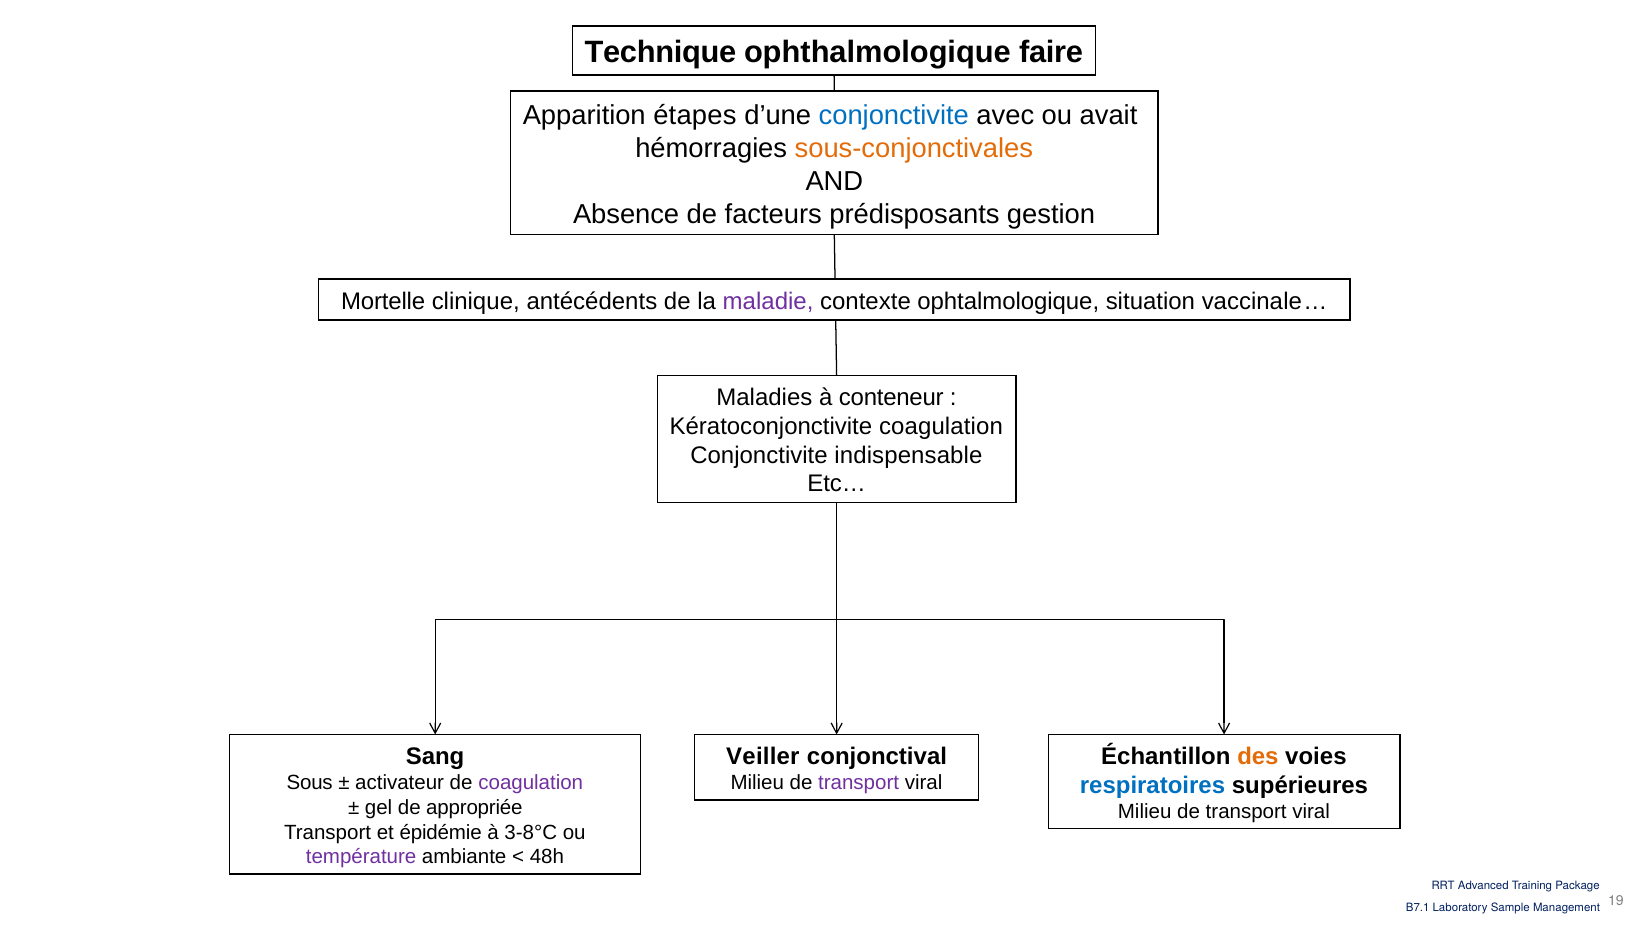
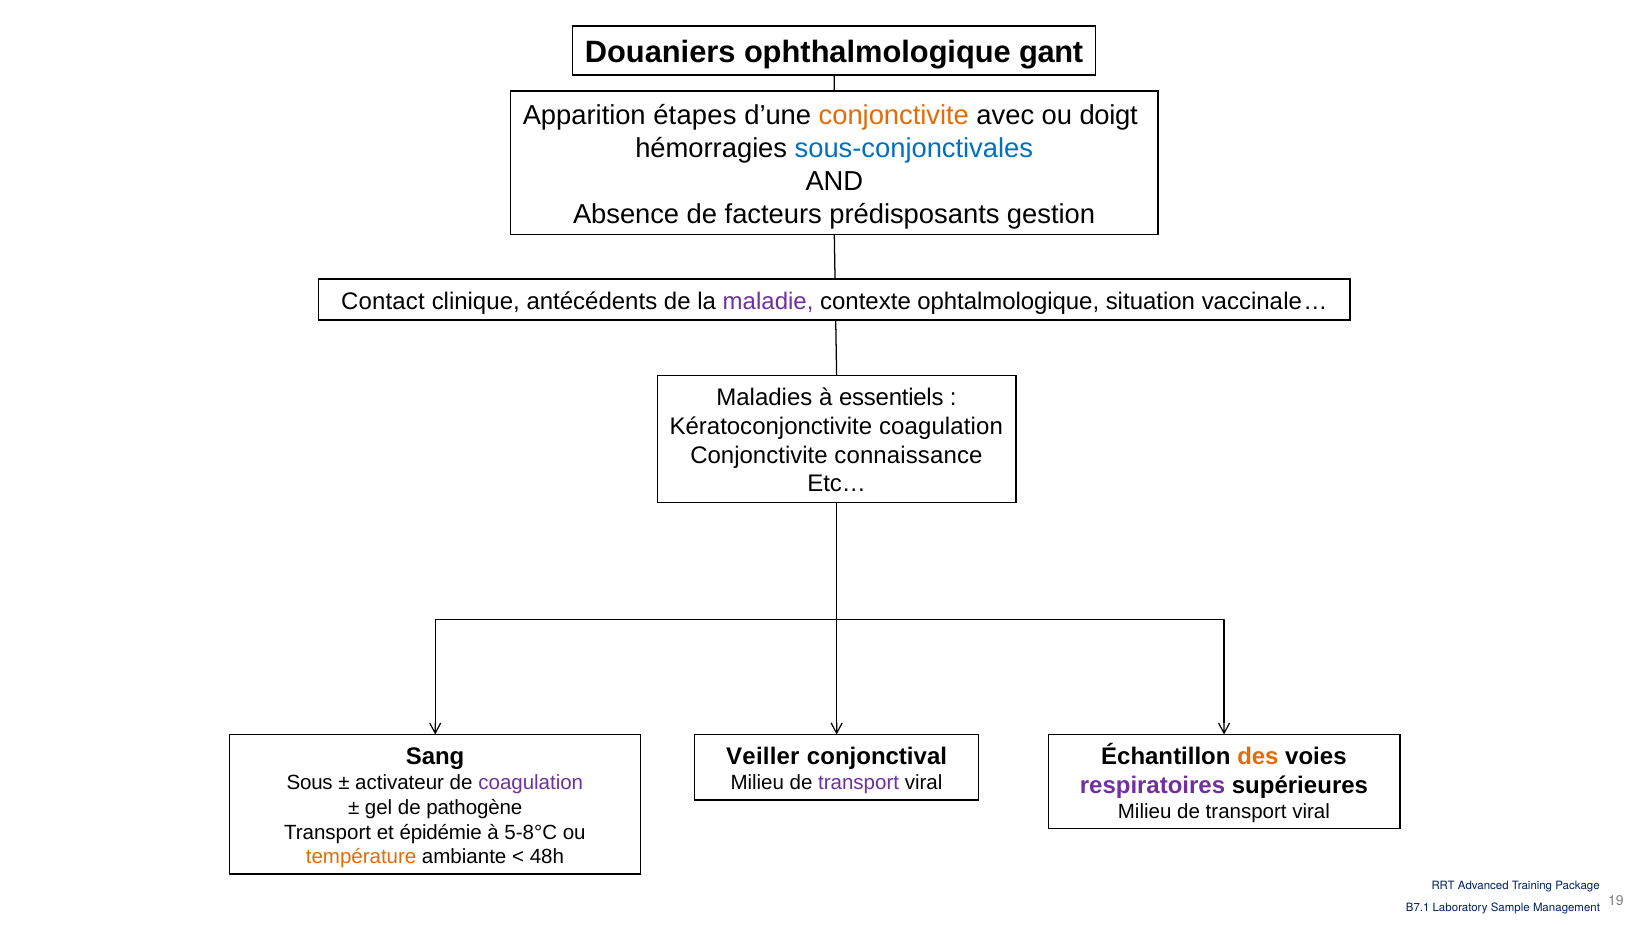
Technique: Technique -> Douaniers (660, 53)
faire: faire -> gant (1051, 53)
conjonctivite colour: blue -> orange (894, 115)
avait: avait -> doigt (1109, 115)
sous-conjonctivales colour: orange -> blue (914, 148)
Mortelle: Mortelle -> Contact (383, 301)
conteneur: conteneur -> essentiels (891, 398)
indispensable: indispensable -> connaissance (908, 455)
respiratoires colour: blue -> purple (1152, 785)
appropriée: appropriée -> pathogène (474, 807)
3-8°C: 3-8°C -> 5-8°C (531, 832)
température colour: purple -> orange (361, 857)
